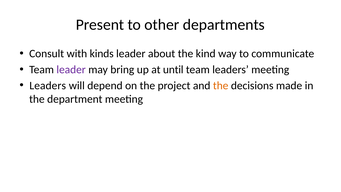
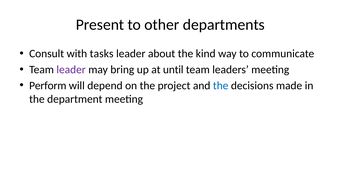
kinds: kinds -> tasks (102, 54)
Leaders: Leaders -> Perform (48, 85)
the colour: orange -> blue (221, 85)
